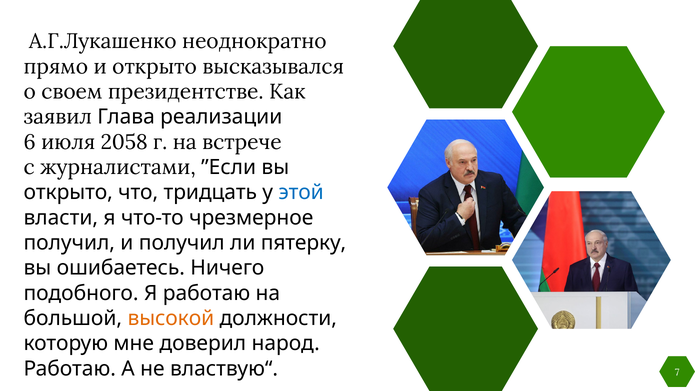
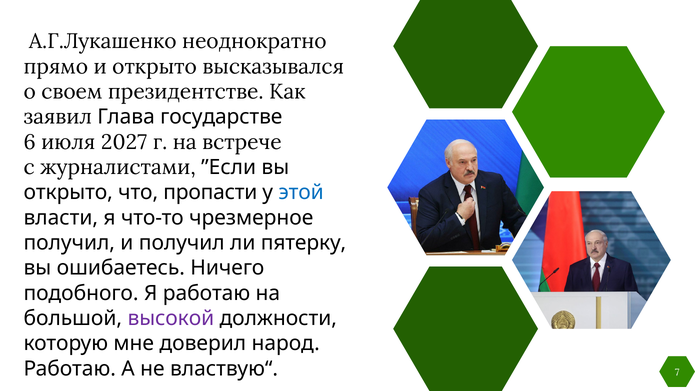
реализации: реализации -> государстве (221, 117)
2058: 2058 -> 2027 (124, 142)
тридцать: тридцать -> пропасти (210, 192)
высокой colour: orange -> purple (171, 318)
